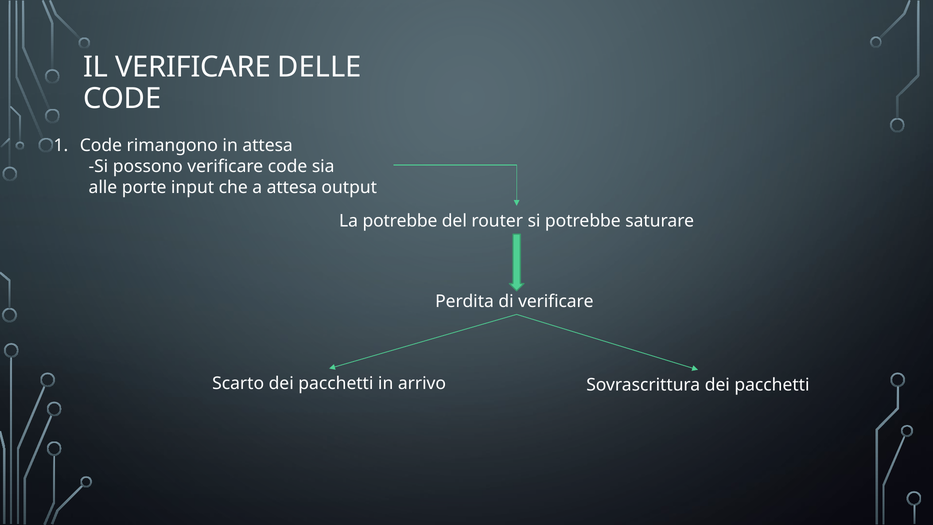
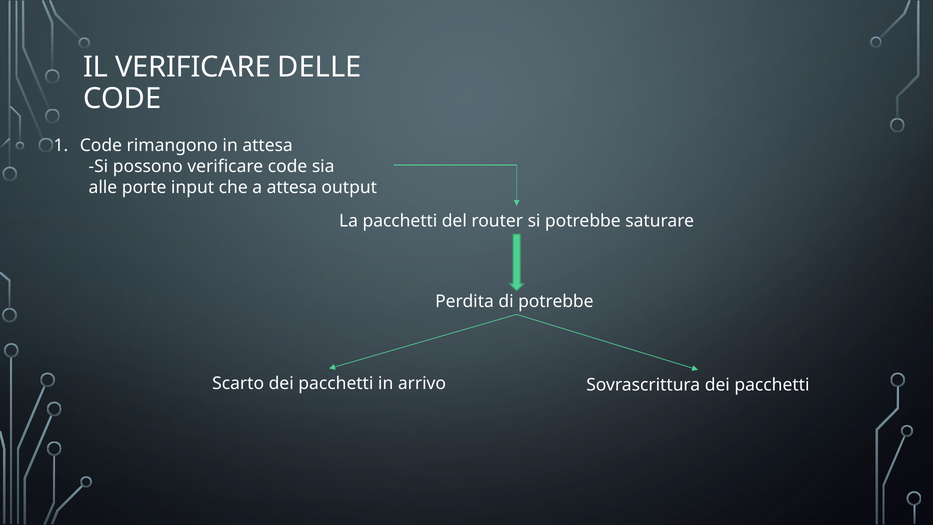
La potrebbe: potrebbe -> pacchetti (400, 221)
di verificare: verificare -> potrebbe (556, 302)
